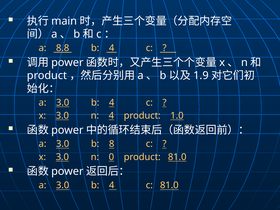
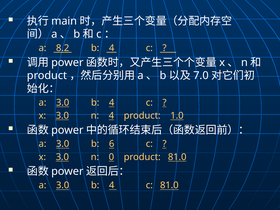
8.8: 8.8 -> 8.2 (63, 48)
1.9: 1.9 -> 7.0 (201, 76)
8: 8 -> 6 (112, 144)
